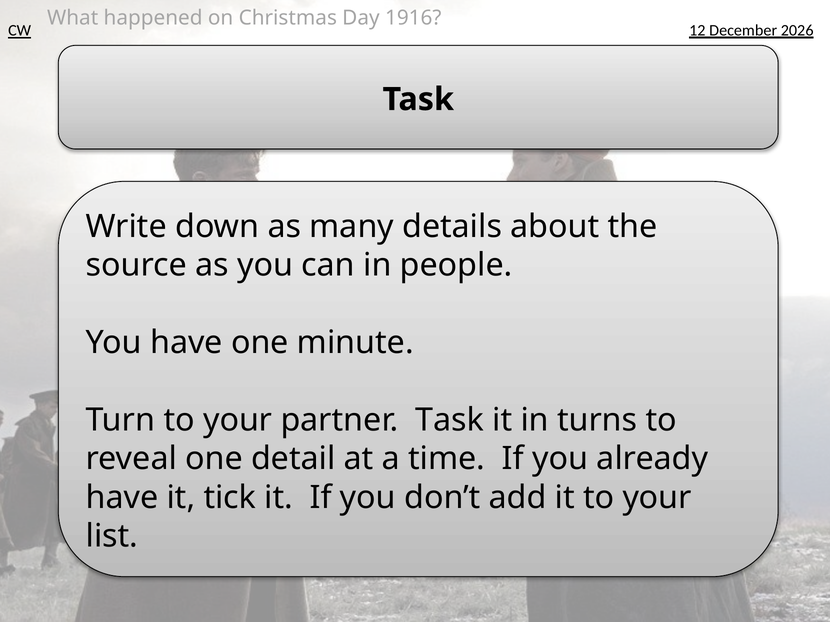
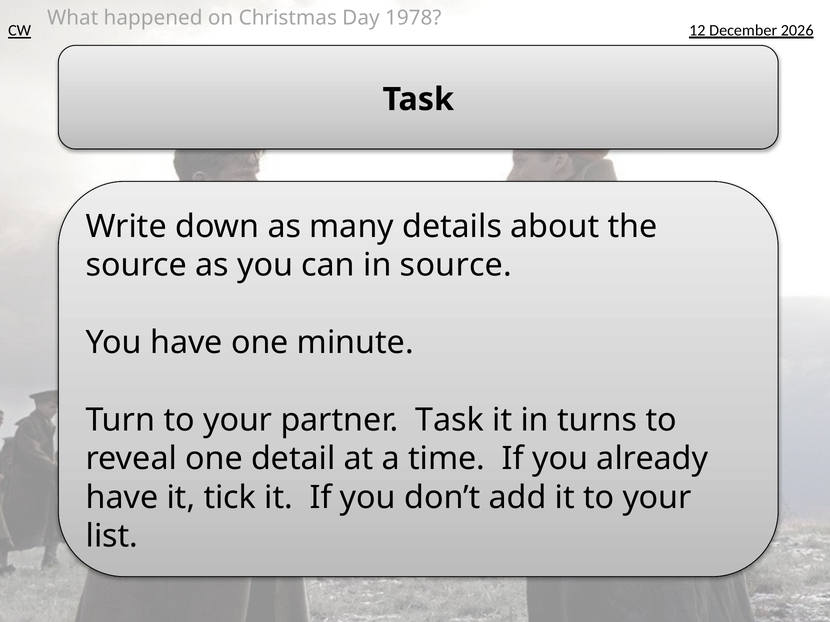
1916: 1916 -> 1978 (413, 18)
in people: people -> source (456, 265)
